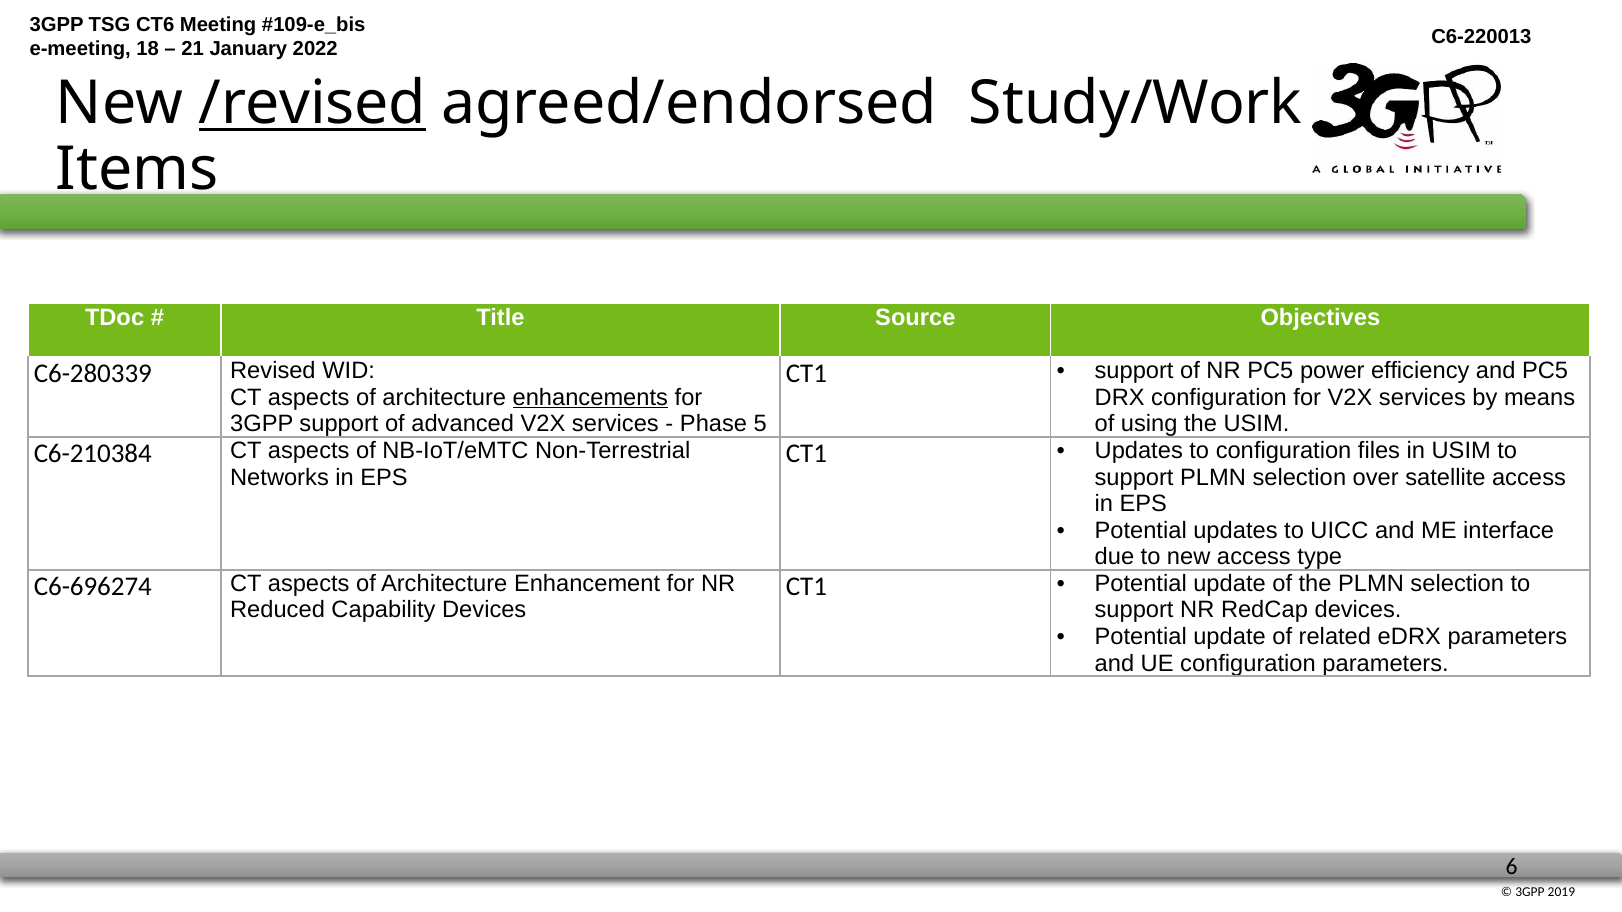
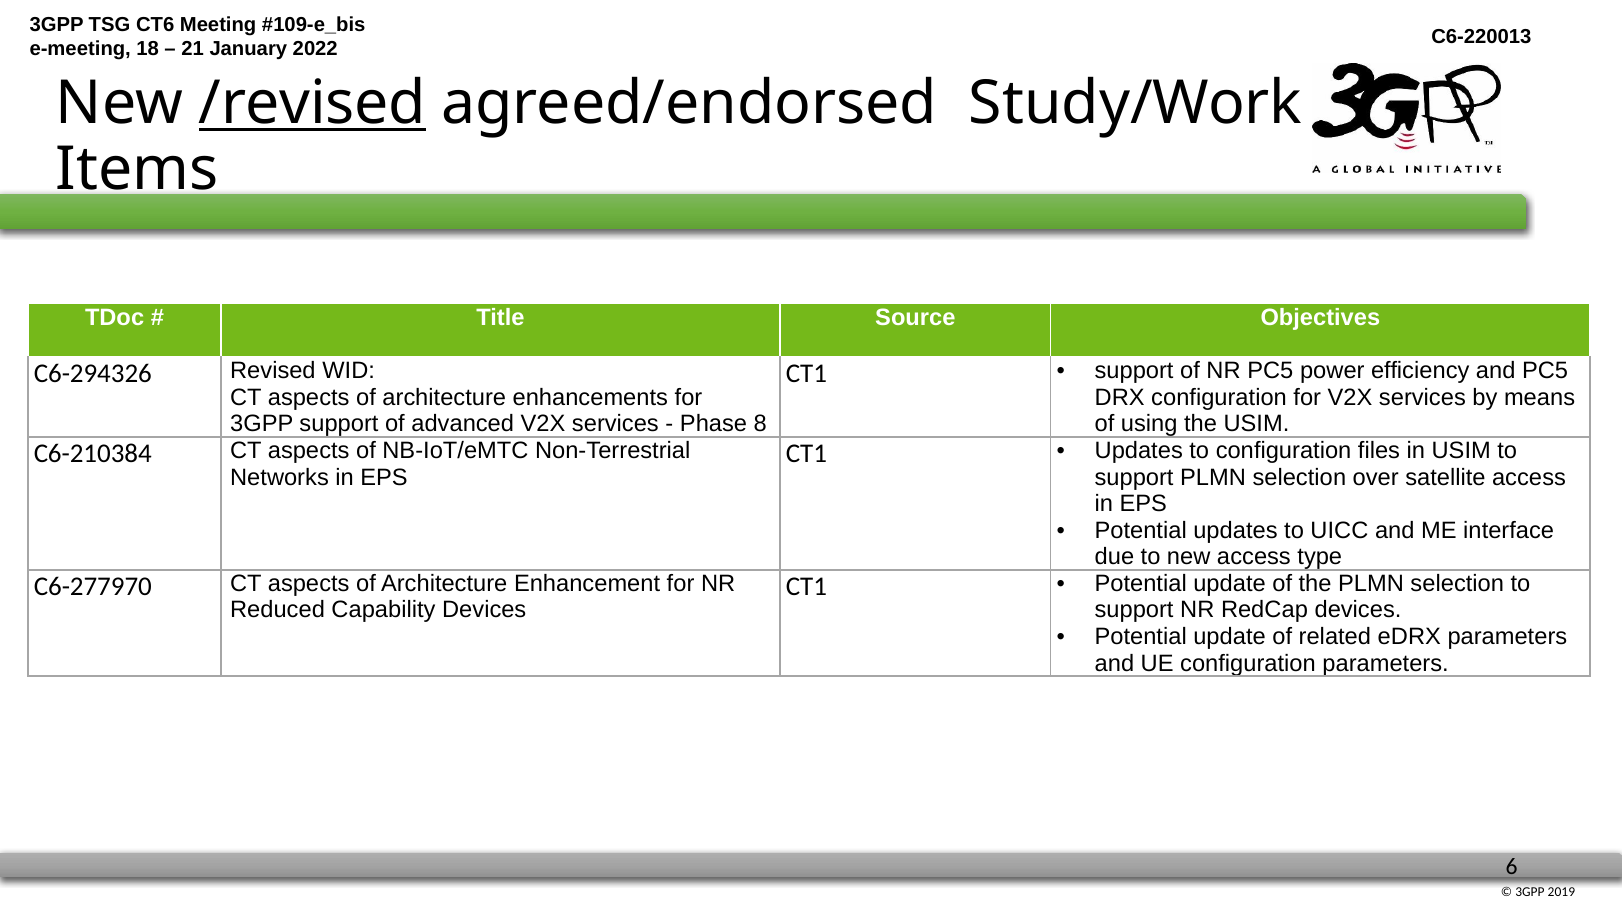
C6-280339: C6-280339 -> C6-294326 (93, 374)
enhancements underline: present -> none (590, 398)
5: 5 -> 8 (760, 424)
C6-696274: C6-696274 -> C6-277970 (93, 587)
